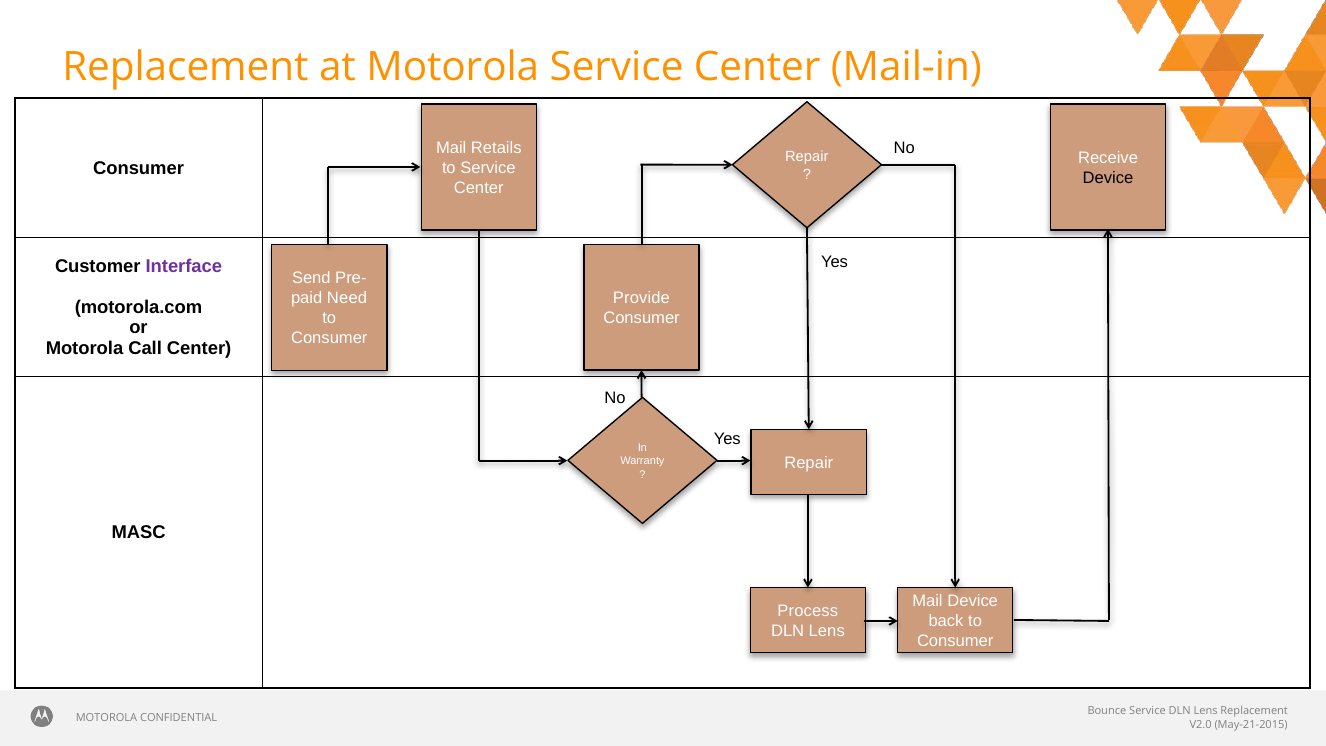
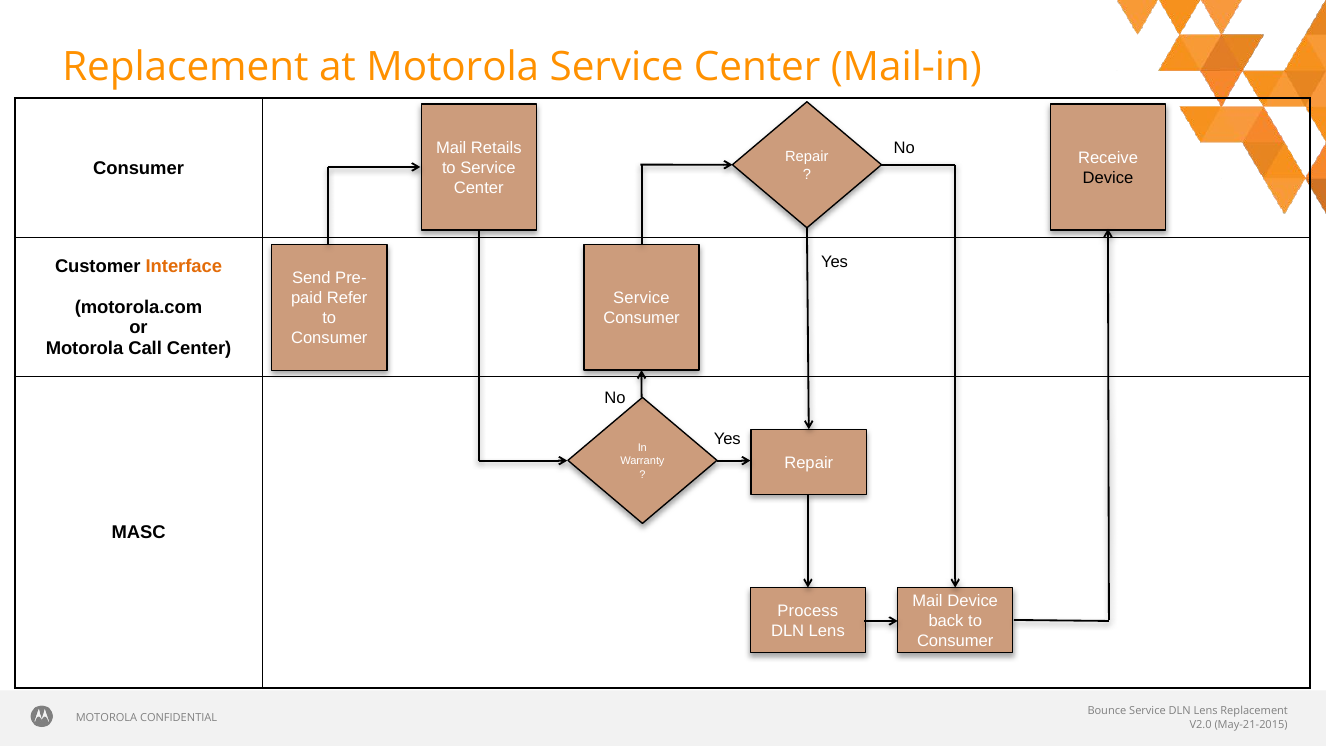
Interface colour: purple -> orange (184, 266)
Provide: Provide -> Service (641, 298)
Need: Need -> Refer (347, 298)
